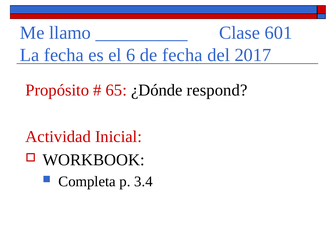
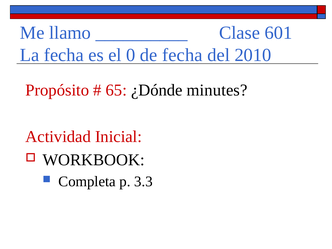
6: 6 -> 0 (131, 55)
2017: 2017 -> 2010 (253, 55)
respond: respond -> minutes (217, 90)
3.4: 3.4 -> 3.3 (143, 182)
